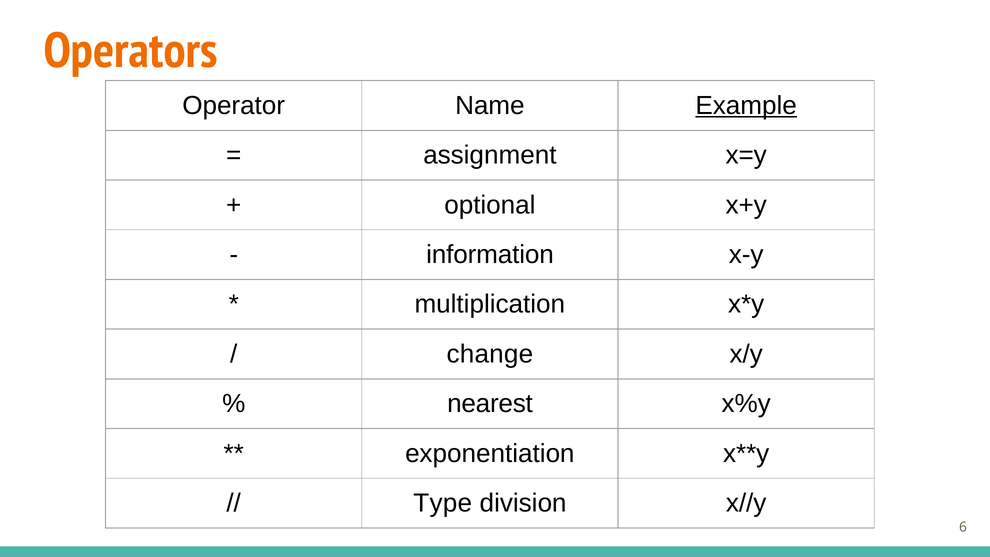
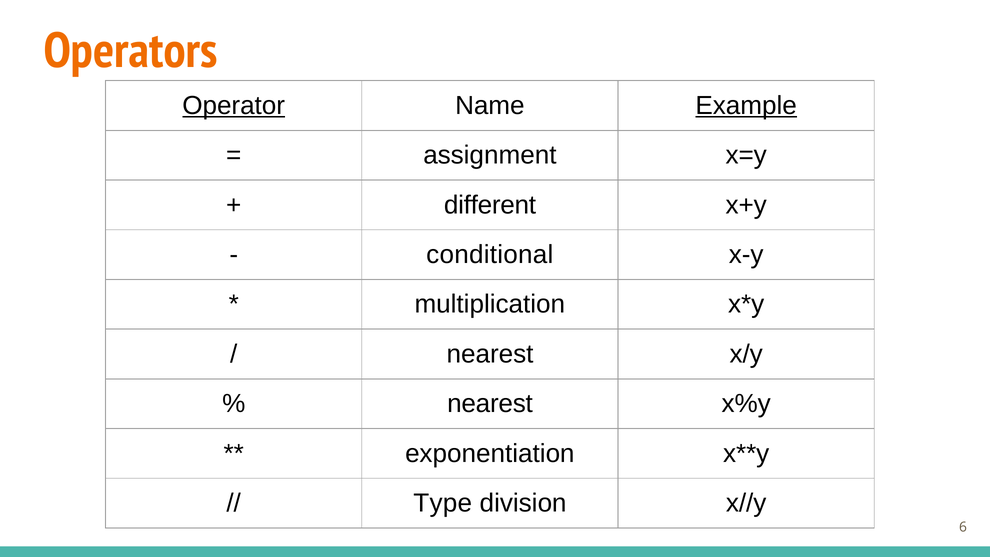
Operator underline: none -> present (234, 105)
optional: optional -> different (490, 205)
information: information -> conditional (490, 255)
change: change -> nearest (490, 354)
